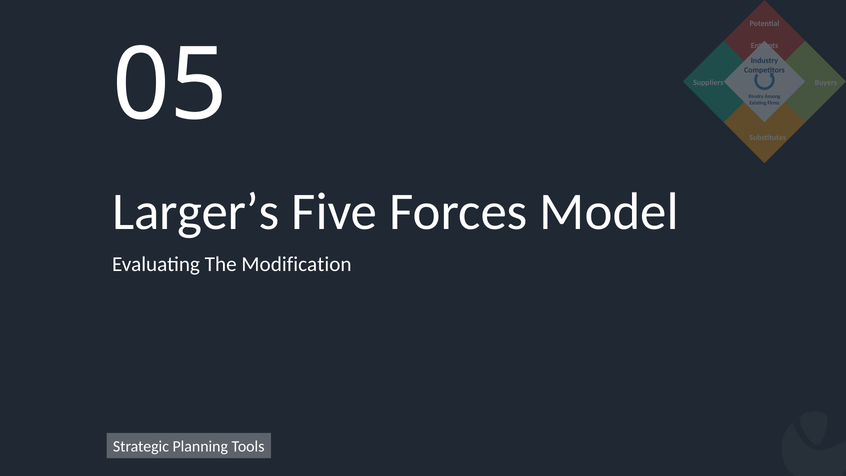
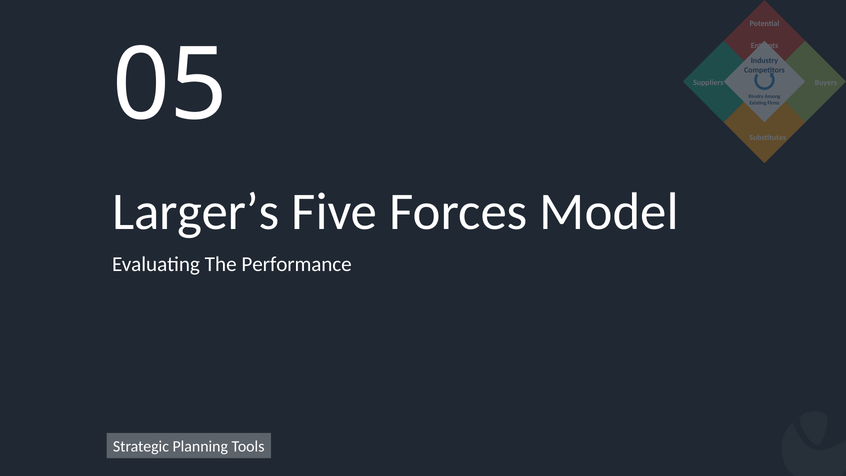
Modification: Modification -> Performance (297, 264)
